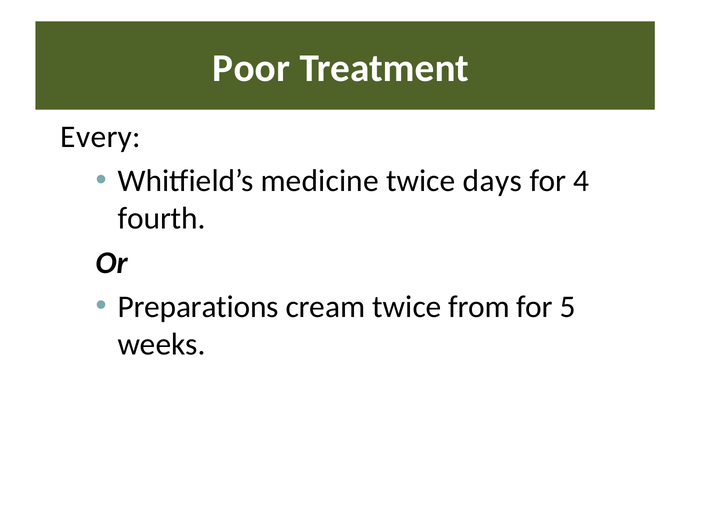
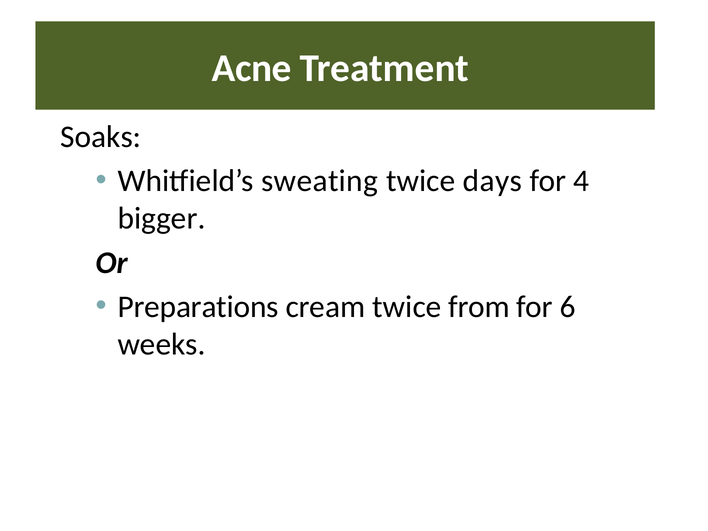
Poor: Poor -> Acne (252, 68)
Every: Every -> Soaks (101, 137)
medicine: medicine -> sweating (320, 181)
fourth: fourth -> bigger (162, 219)
5: 5 -> 6 (568, 307)
